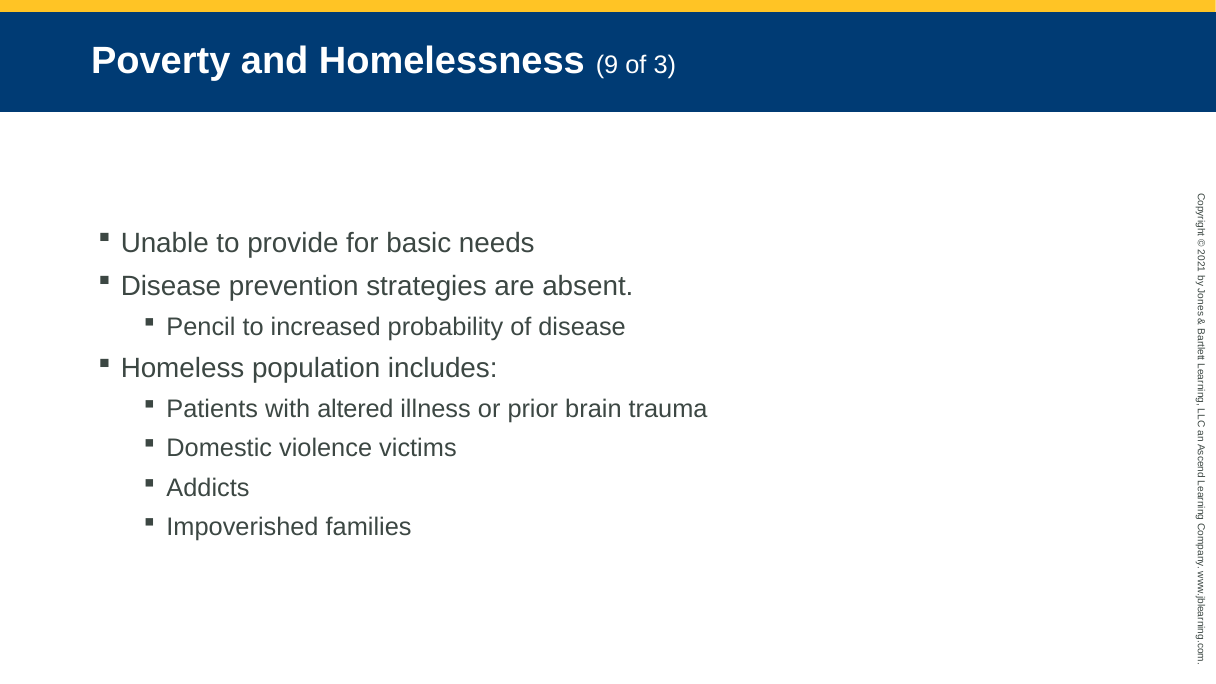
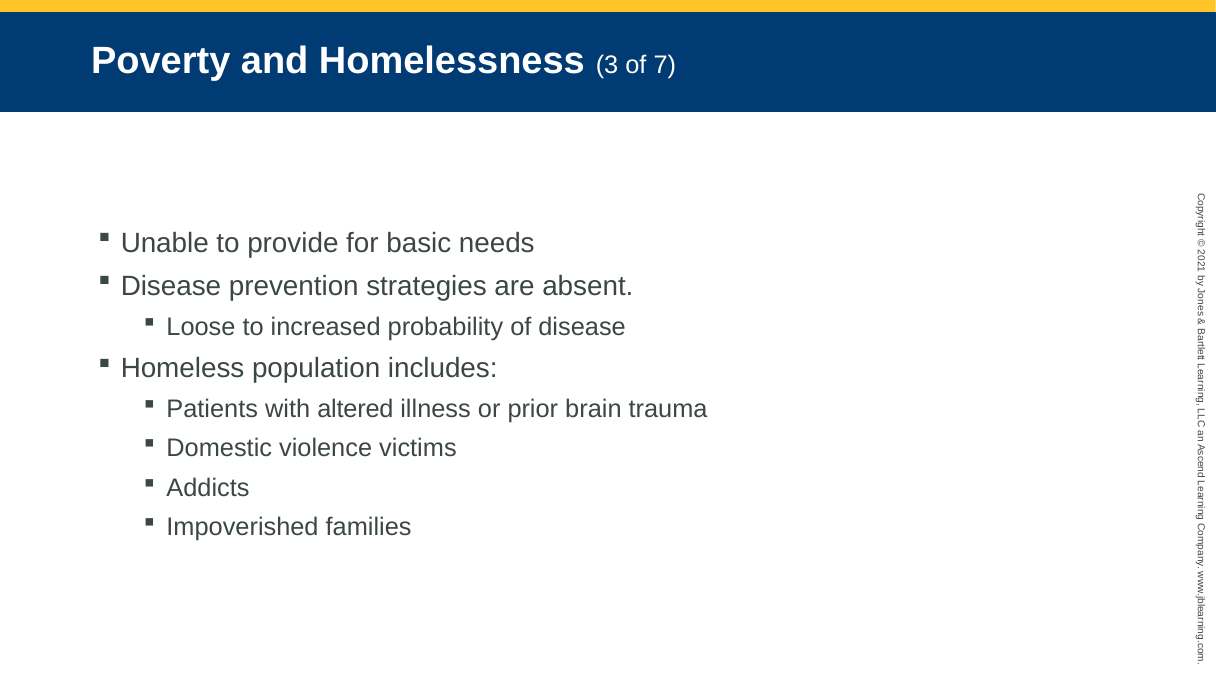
9: 9 -> 3 (607, 65)
3: 3 -> 7 (665, 65)
Pencil: Pencil -> Loose (201, 327)
